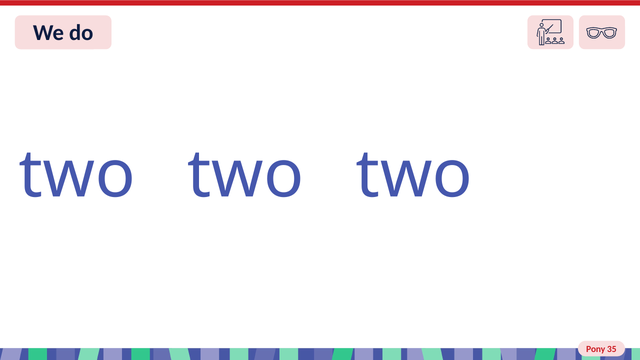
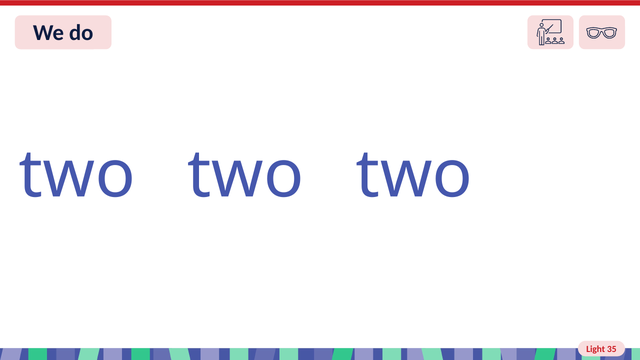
Pony: Pony -> Light (596, 349)
